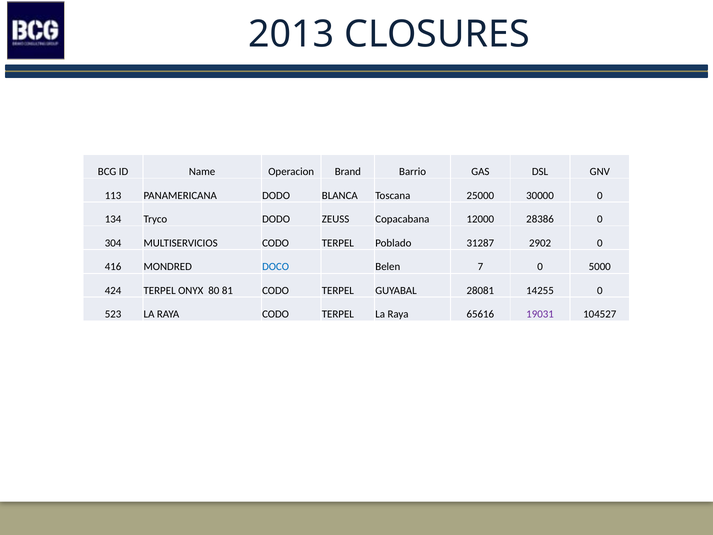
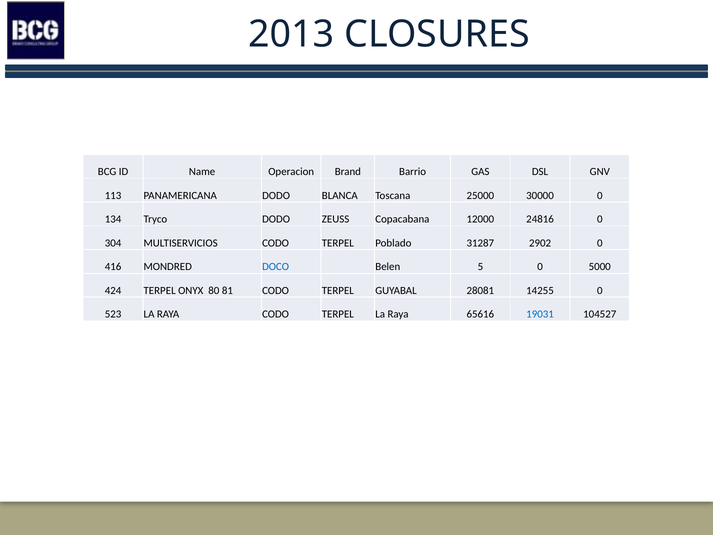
28386: 28386 -> 24816 (540, 219)
7: 7 -> 5 (480, 267)
19031 colour: purple -> blue (540, 314)
